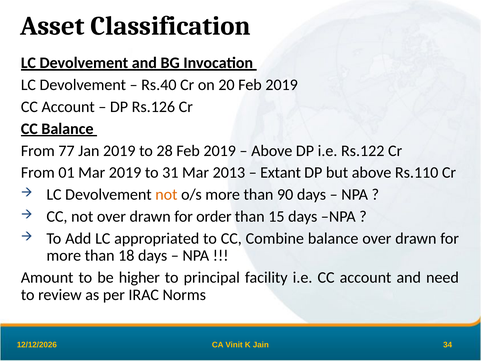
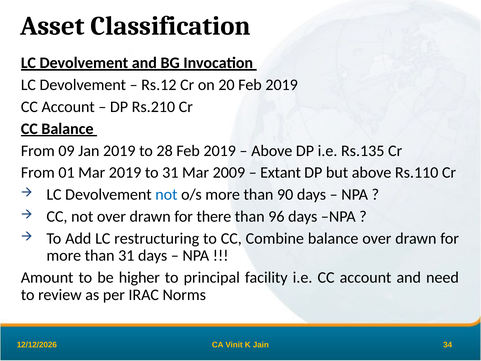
Rs.40: Rs.40 -> Rs.12 (159, 85)
Rs.126: Rs.126 -> Rs.210 (153, 107)
77: 77 -> 09 (66, 151)
Rs.122: Rs.122 -> Rs.135 (363, 151)
2013: 2013 -> 2009 (229, 173)
not colour: orange -> blue (166, 194)
order: order -> there (214, 216)
15: 15 -> 96 (276, 216)
appropriated: appropriated -> restructuring (157, 238)
than 18: 18 -> 31 (126, 255)
